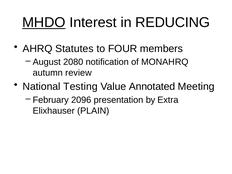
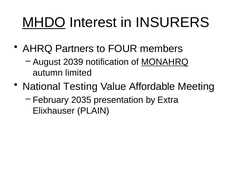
REDUCING: REDUCING -> INSURERS (172, 22)
Statutes: Statutes -> Partners (75, 49)
2080: 2080 -> 2039 (73, 62)
MONAHRQ underline: none -> present (165, 62)
review: review -> limited (79, 73)
Annotated: Annotated -> Affordable (152, 87)
2096: 2096 -> 2035 (81, 100)
